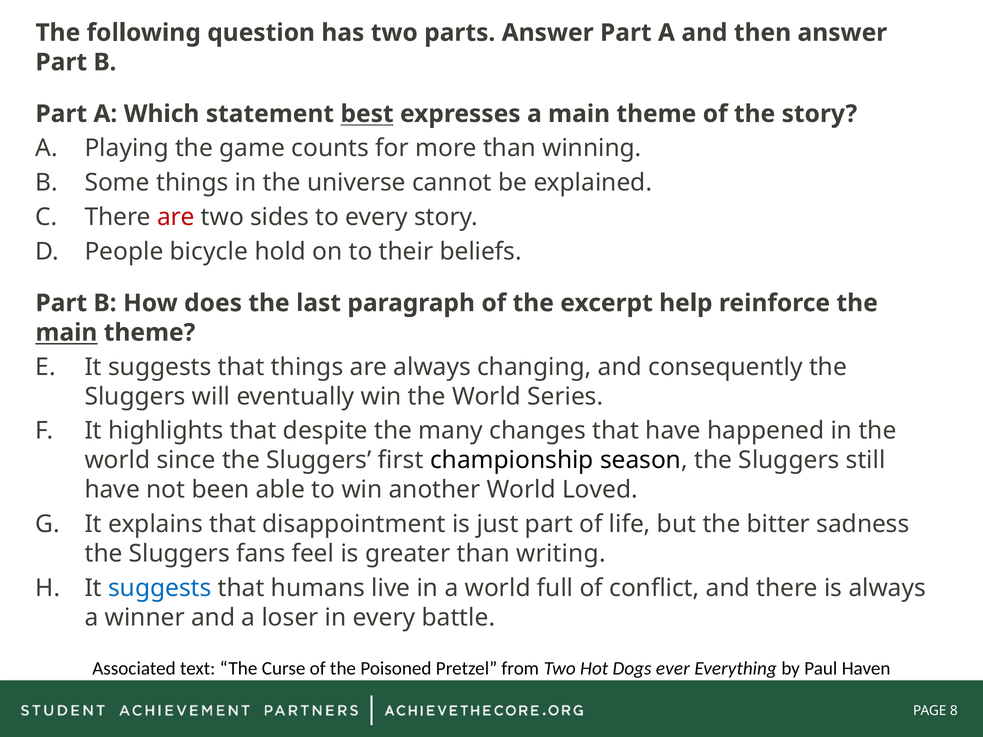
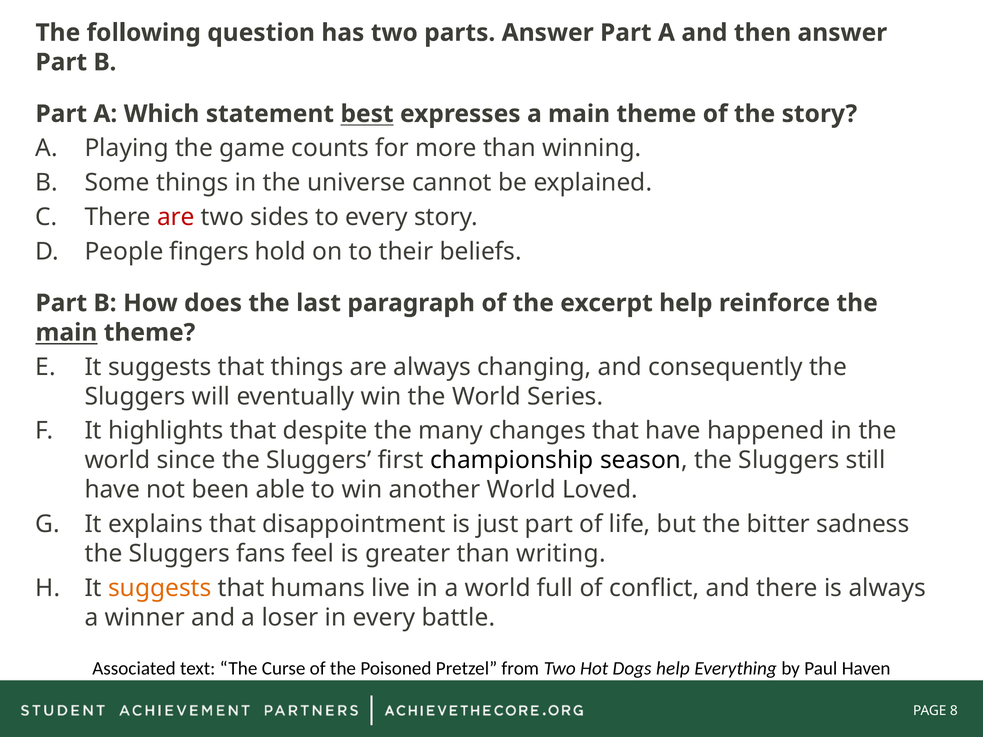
bicycle: bicycle -> fingers (209, 252)
suggests colour: blue -> orange (160, 588)
Dogs ever: ever -> help (673, 669)
